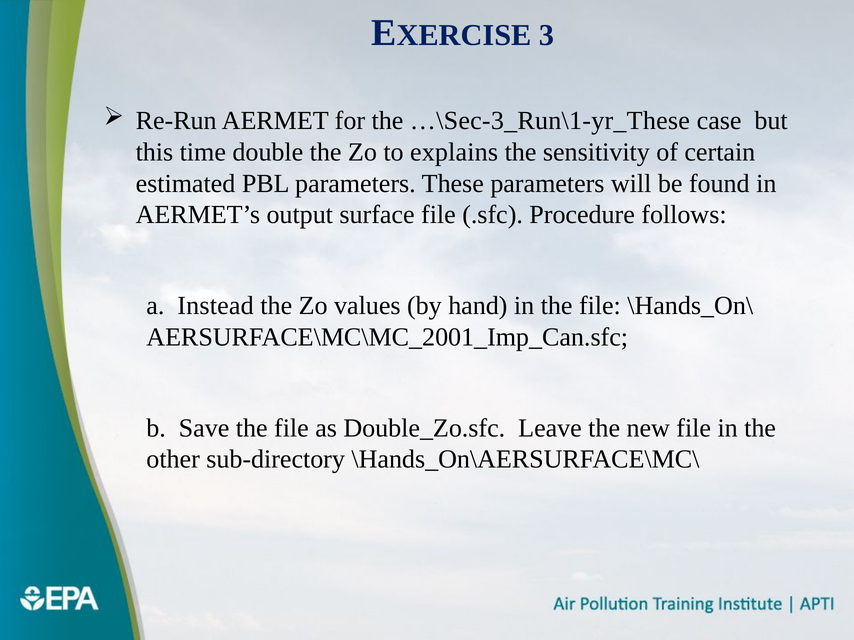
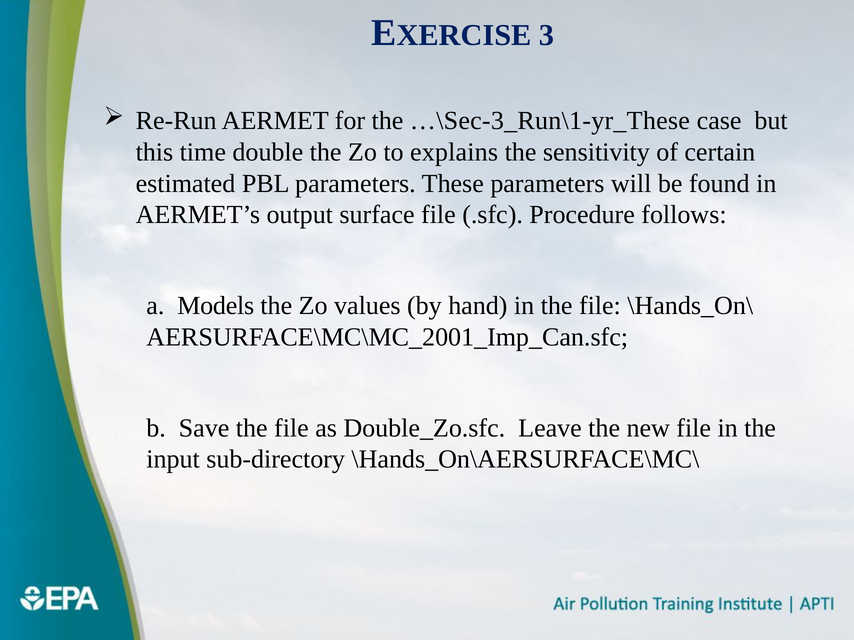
Instead: Instead -> Models (216, 306)
other: other -> input (173, 460)
